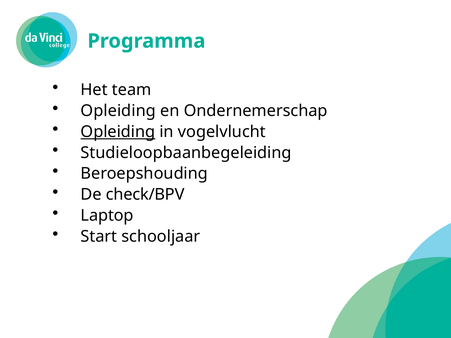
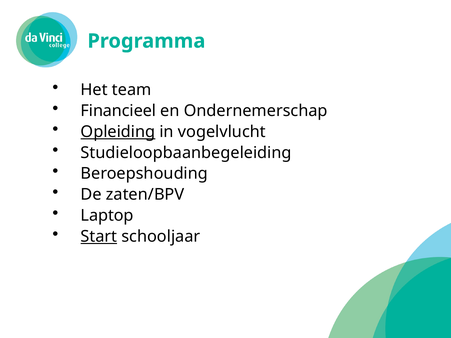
Opleiding: Opleiding -> Financieel (118, 111)
check/BPV: check/BPV -> zaten/BPV (145, 195)
Start underline: none -> present (99, 237)
